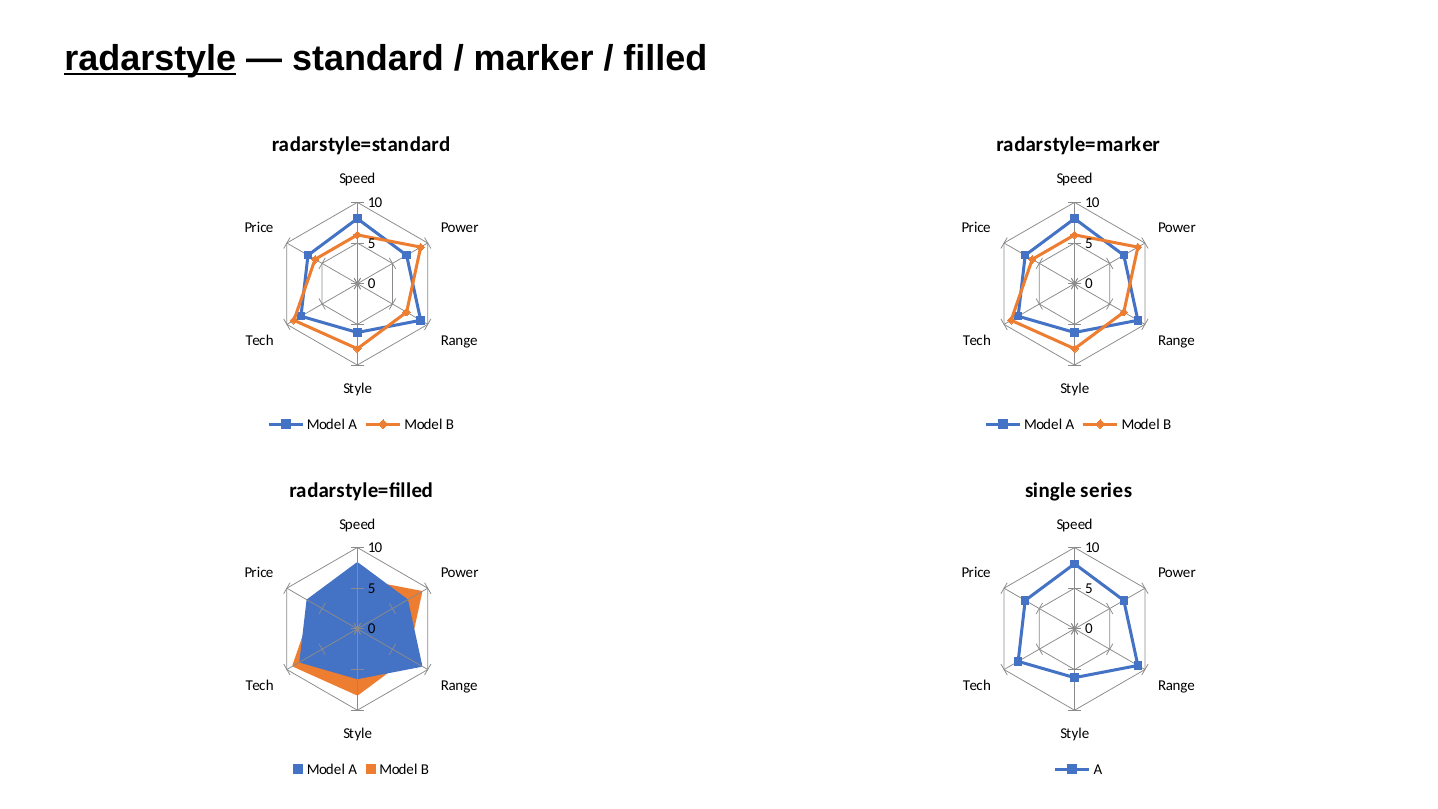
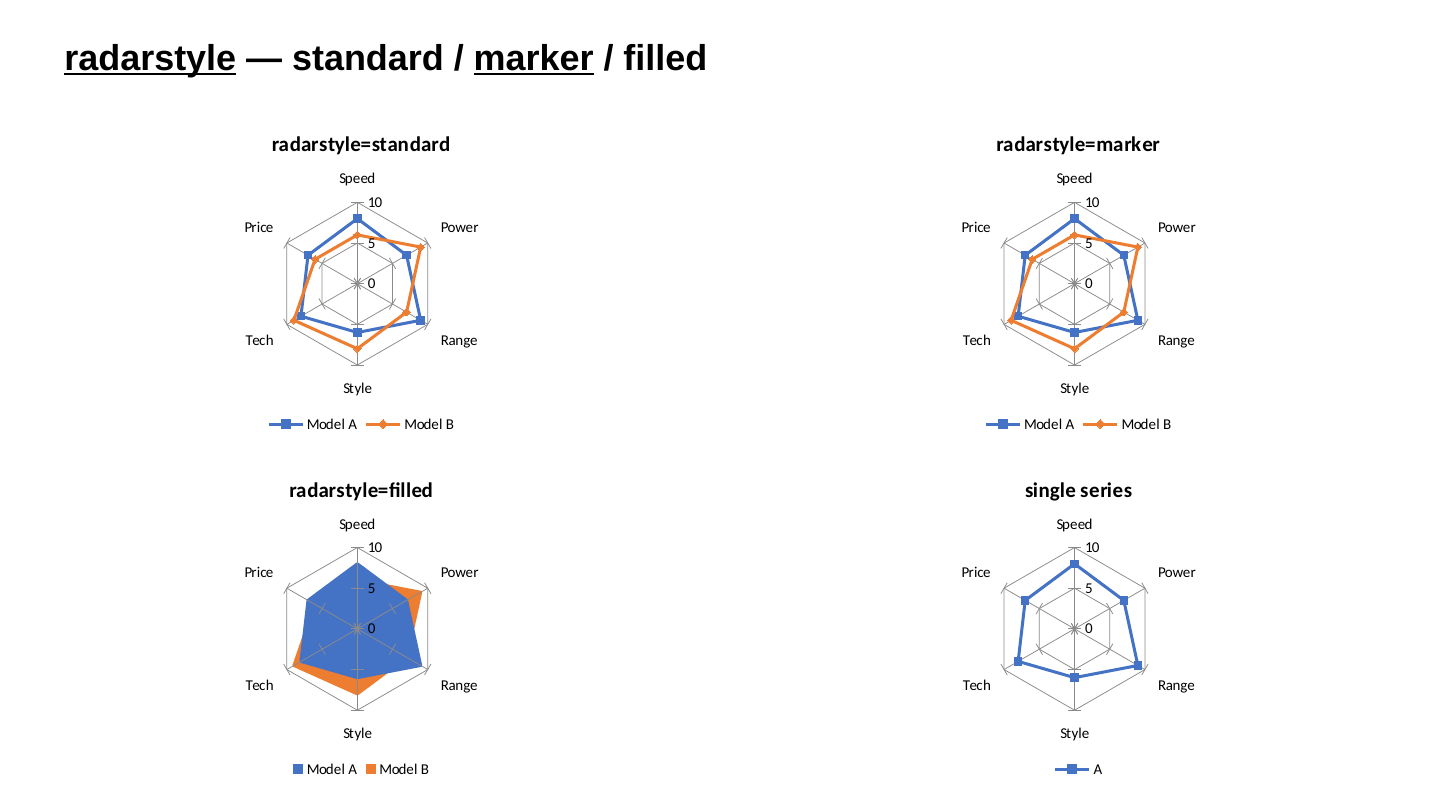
marker underline: none -> present (534, 58)
